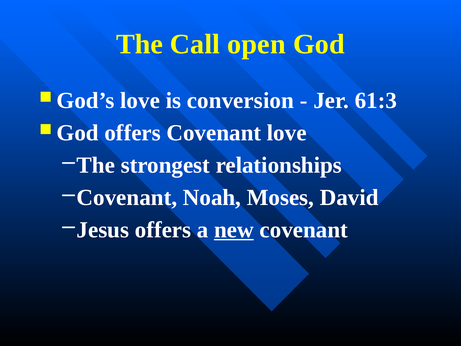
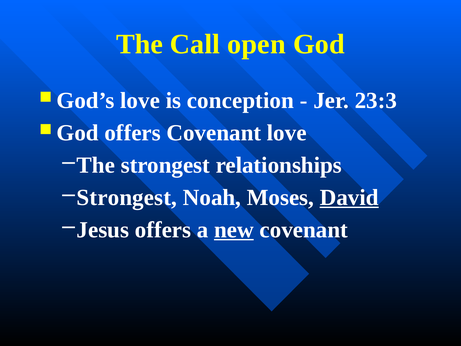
conversion: conversion -> conception (240, 101)
61:3: 61:3 -> 23:3 (376, 101)
Covenant: Covenant -> Strongest (127, 197)
David underline: none -> present (349, 197)
